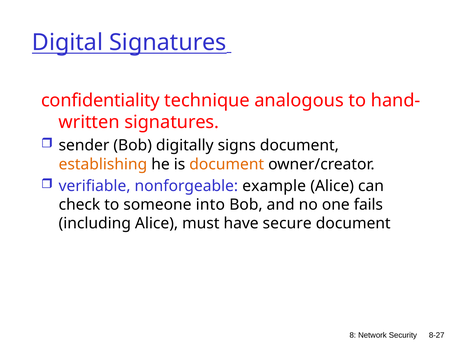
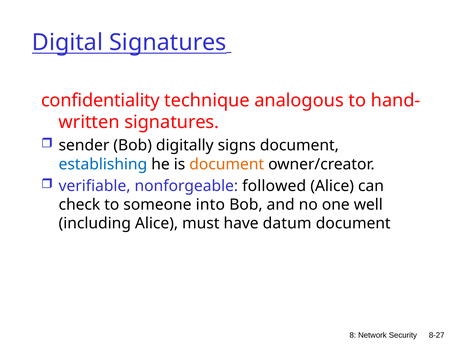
establishing colour: orange -> blue (103, 164)
example: example -> followed (274, 186)
fails: fails -> well (368, 205)
secure: secure -> datum (287, 223)
